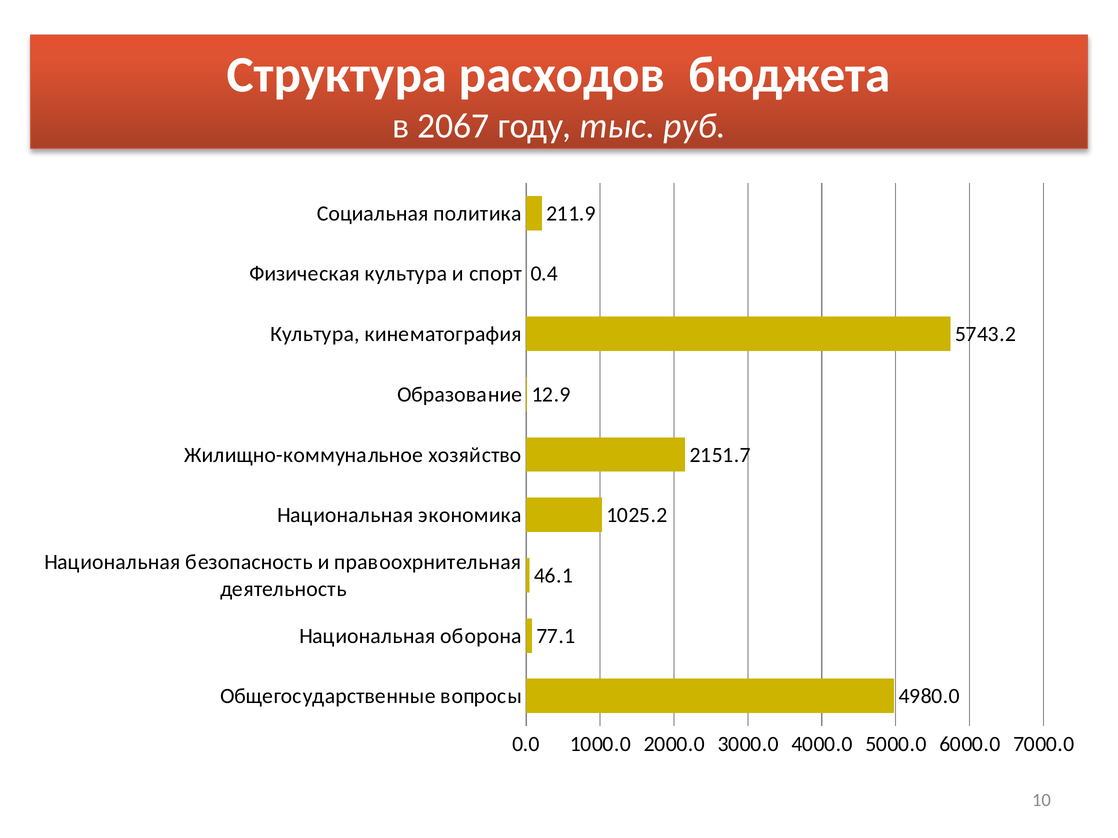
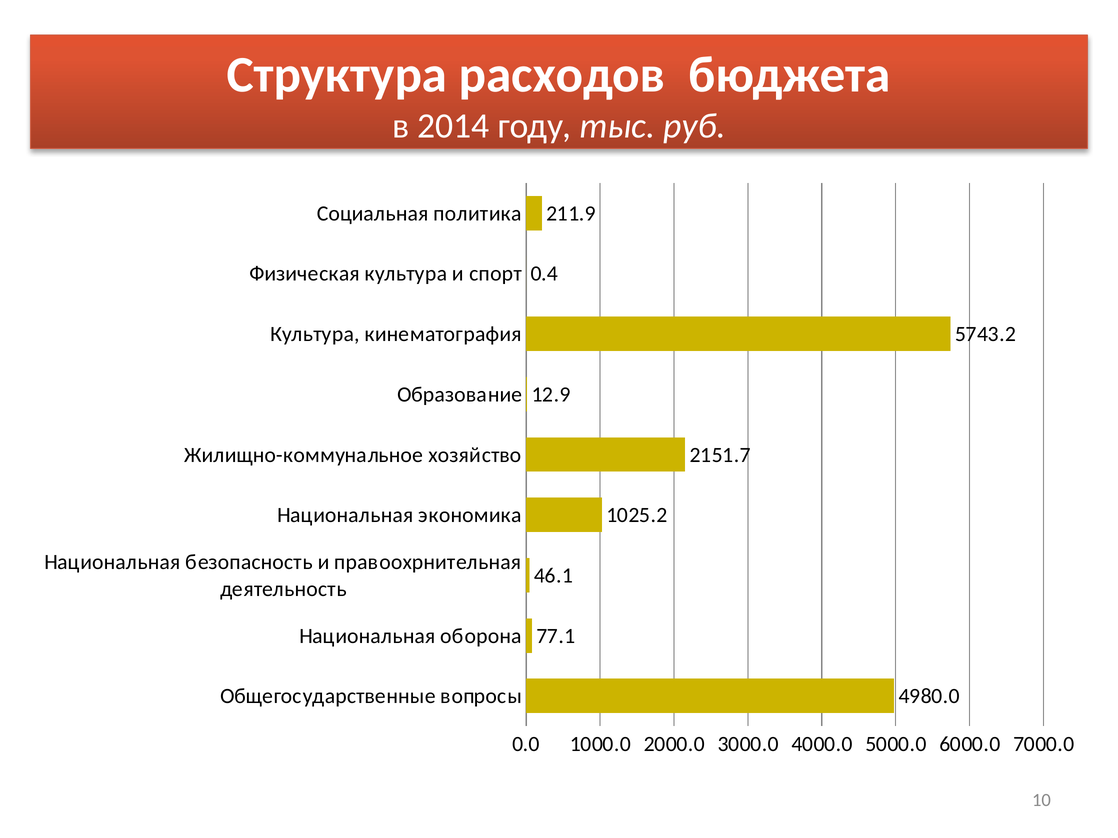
2067: 2067 -> 2014 (453, 126)
